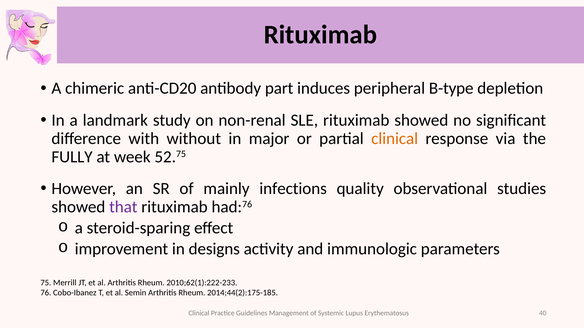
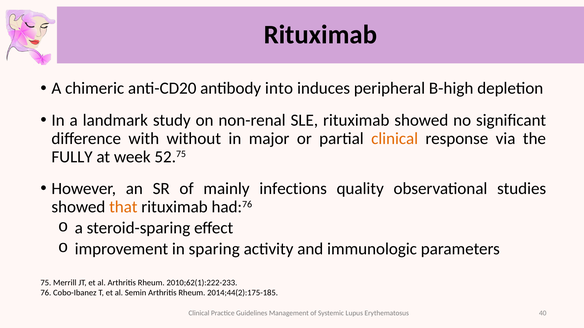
part: part -> into (279, 89)
B-type: B-type -> B-high (451, 89)
that colour: purple -> orange (123, 207)
designs: designs -> sparing (214, 249)
